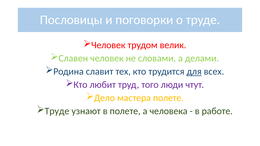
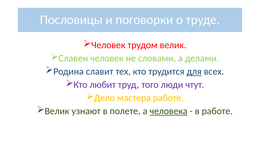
мастера полете: полете -> работе (168, 98)
Труде: Труде -> Велик (57, 111)
человека underline: none -> present (169, 111)
